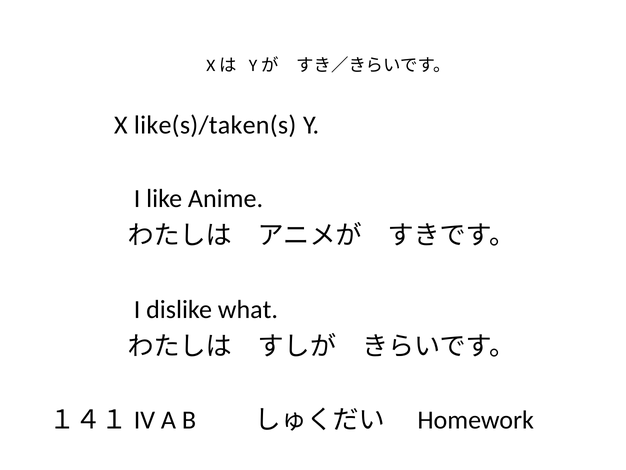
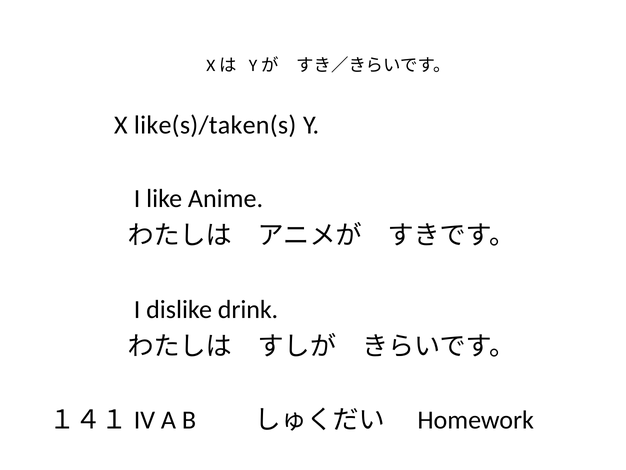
what: what -> drink (248, 309)
